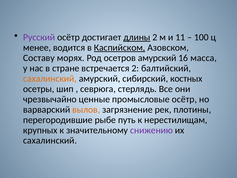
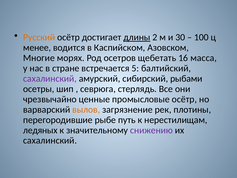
Русский colour: purple -> orange (39, 37)
11: 11 -> 30 (180, 37)
Каспийском underline: present -> none (120, 48)
Составу: Составу -> Многие (39, 58)
осетров амурский: амурский -> щебетать (157, 58)
встречается 2: 2 -> 5 (135, 68)
сахалинский colour: orange -> purple (50, 78)
костных: костных -> рыбами (186, 78)
крупных: крупных -> ледяных (40, 130)
